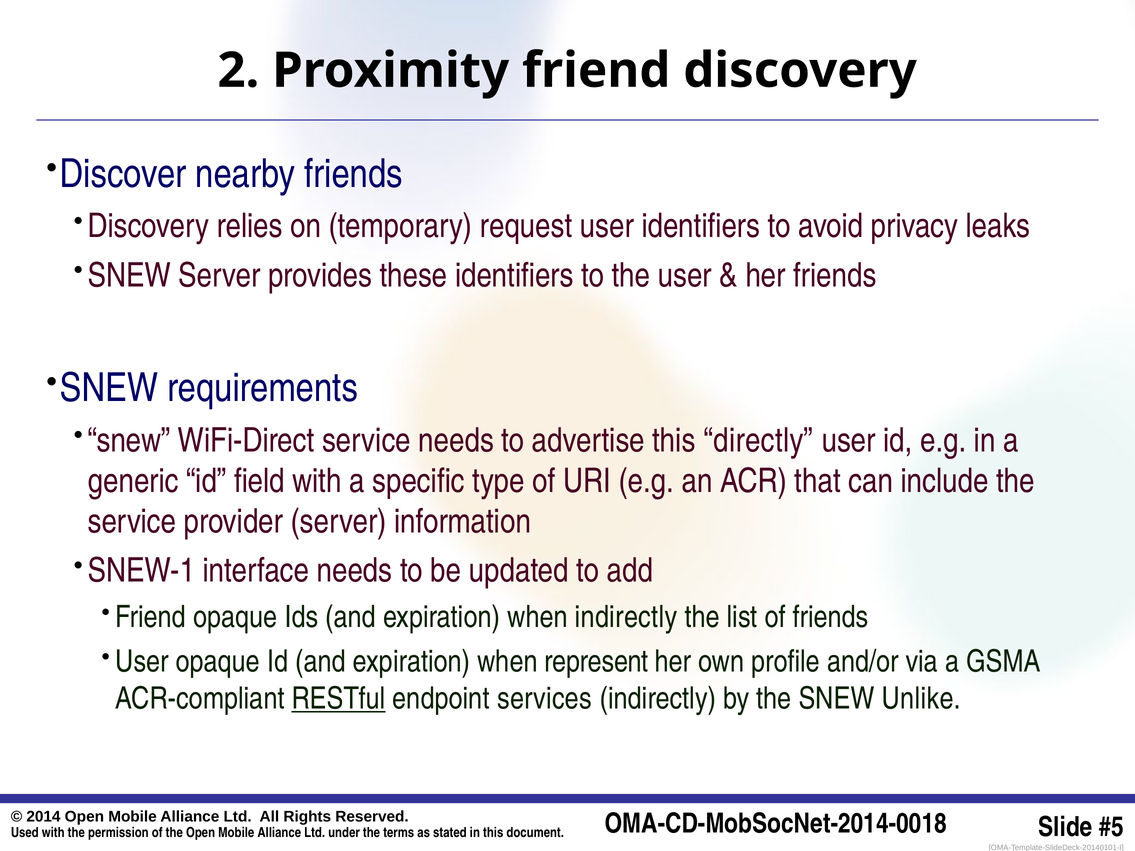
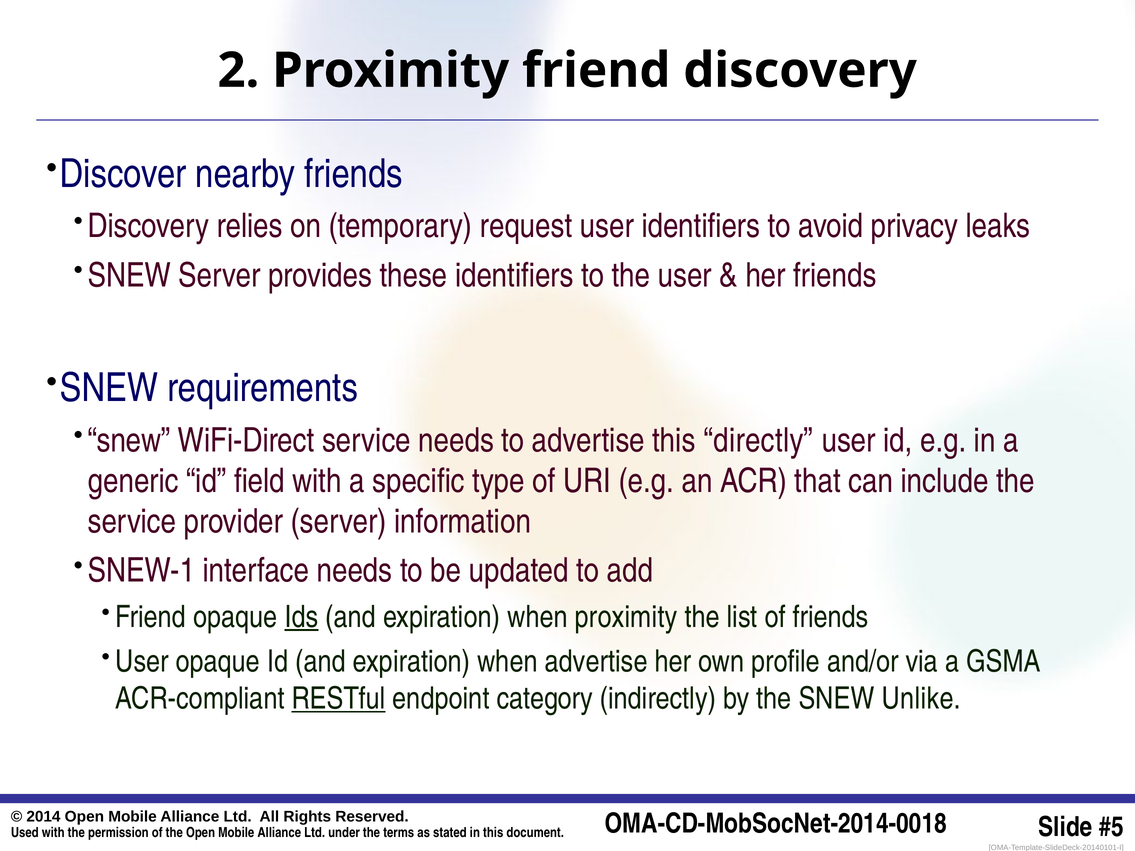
Ids underline: none -> present (301, 617)
when indirectly: indirectly -> proximity (626, 617)
when represent: represent -> advertise (596, 662)
services: services -> category (545, 699)
